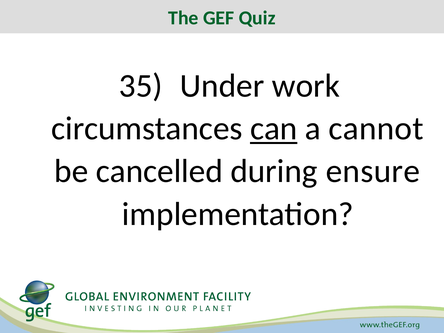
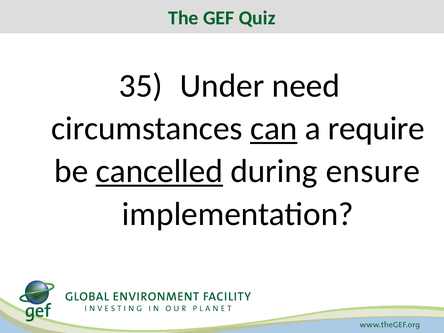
work: work -> need (306, 86)
cannot: cannot -> require (376, 129)
cancelled underline: none -> present (159, 171)
